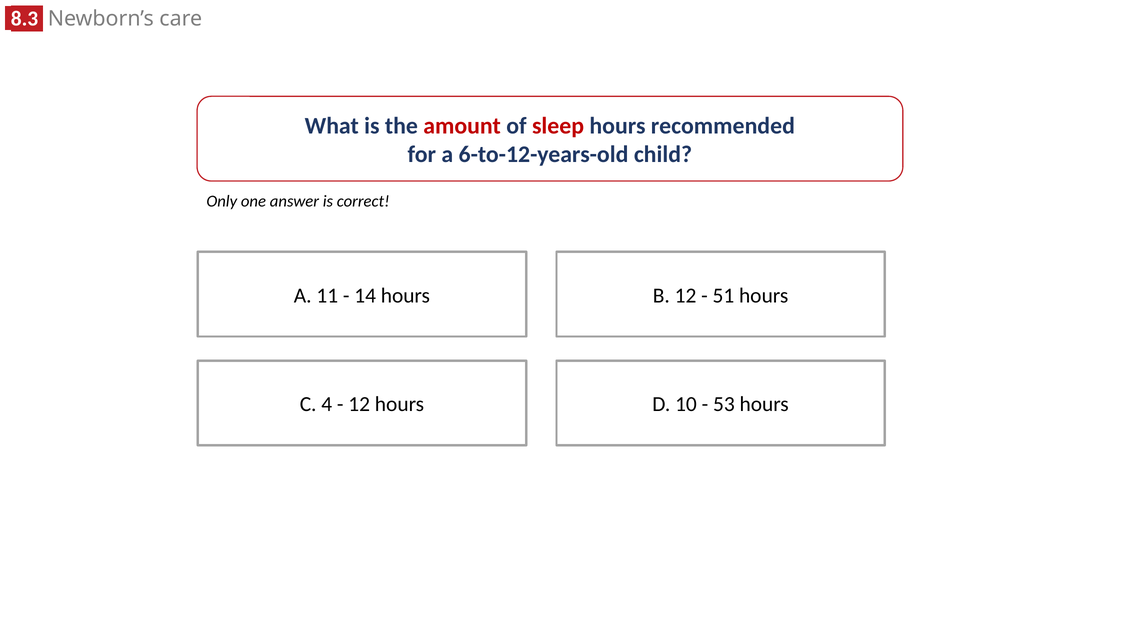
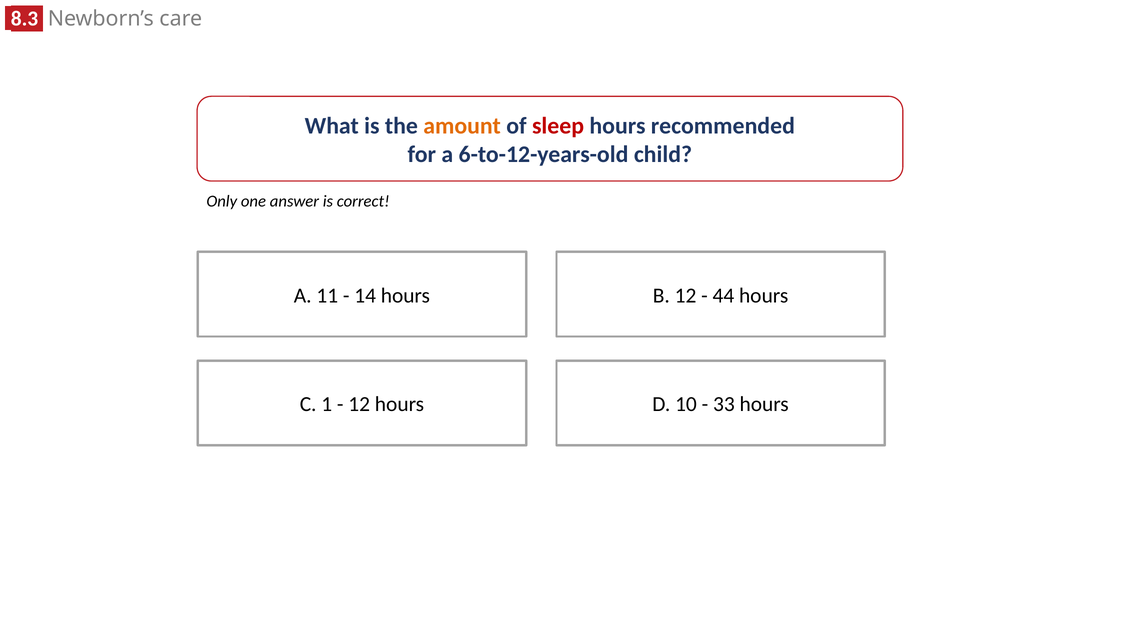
amount colour: red -> orange (462, 126)
51: 51 -> 44 (723, 296)
4: 4 -> 1 (327, 405)
53: 53 -> 33 (724, 405)
